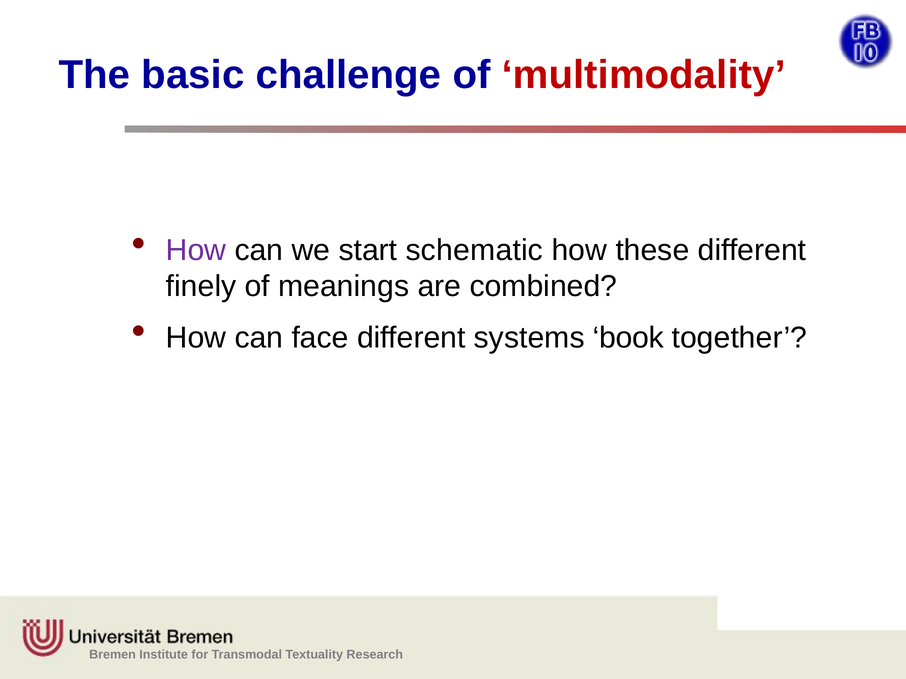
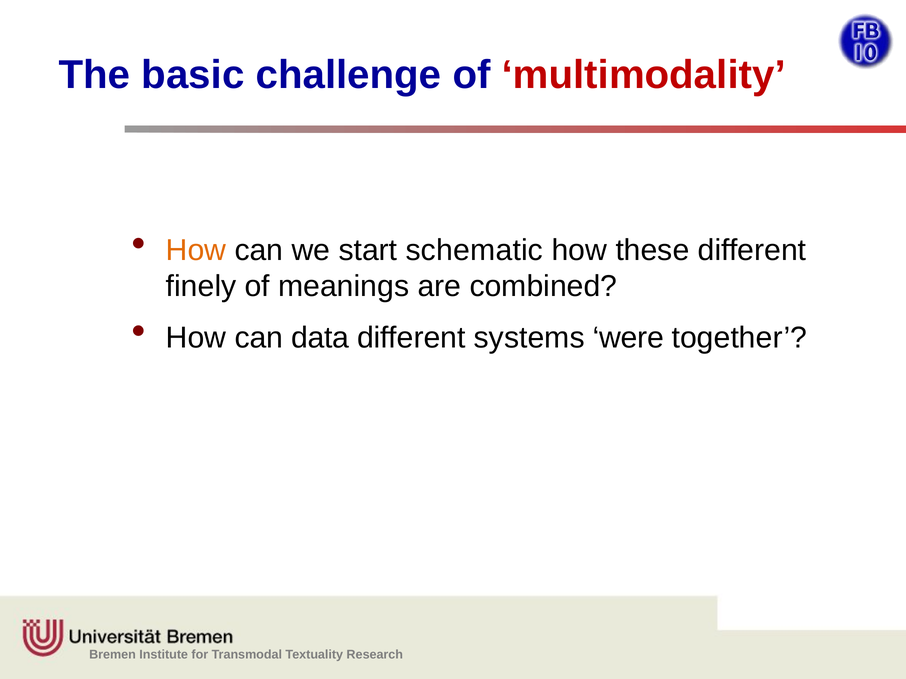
How colour: purple -> orange (196, 250)
face: face -> data (320, 338)
book: book -> were (628, 338)
